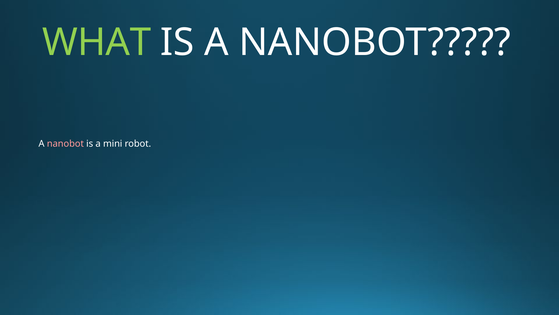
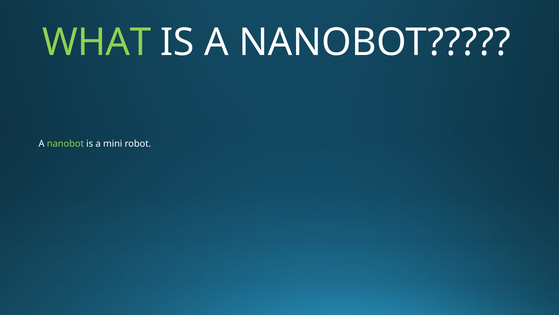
nanobot colour: pink -> light green (65, 143)
